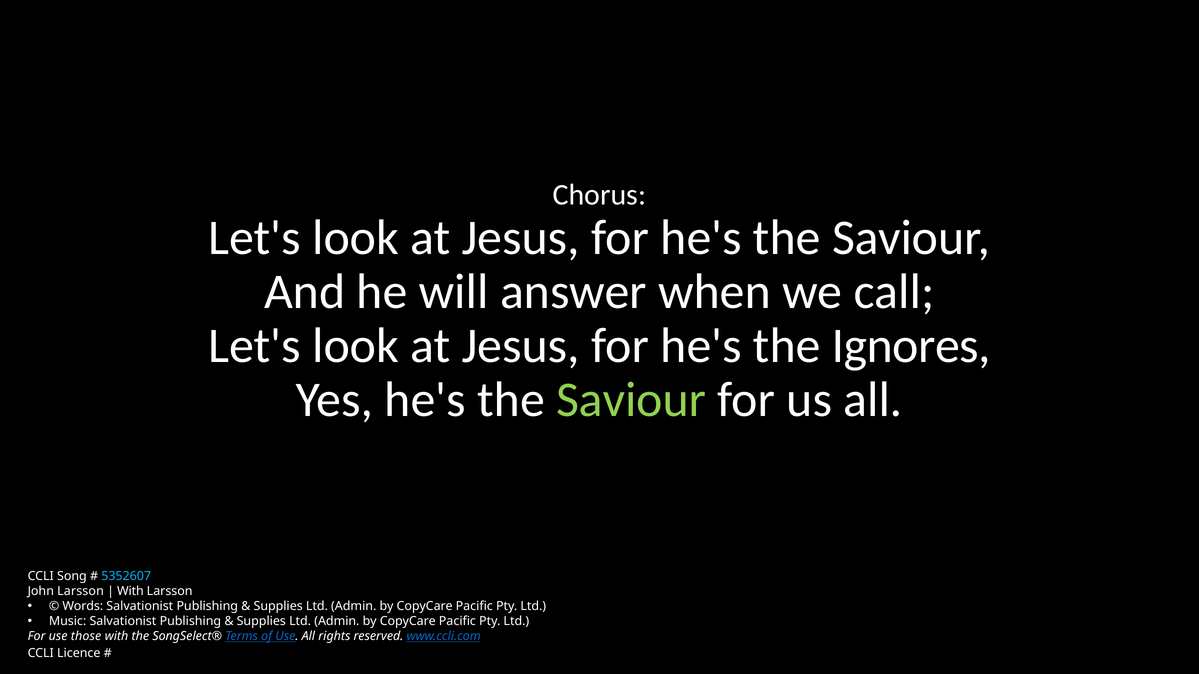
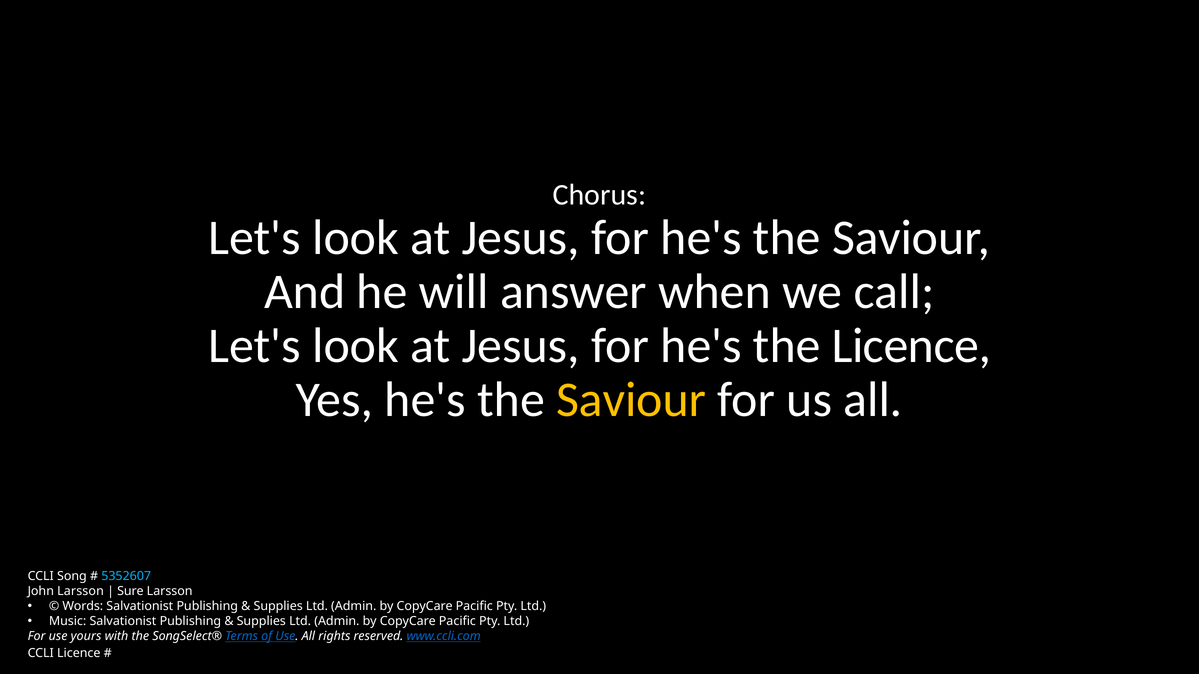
the Ignores: Ignores -> Licence (911, 346)
Saviour colour: light green -> yellow (631, 400)
With: With -> Sure (130, 592)
those: those -> yours (86, 637)
